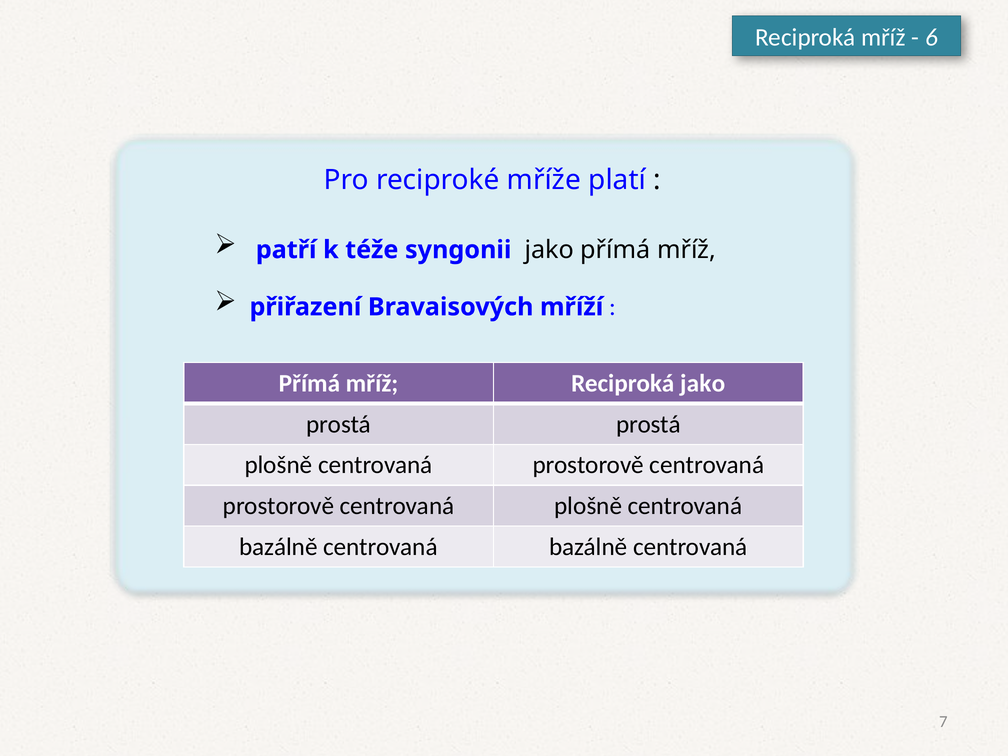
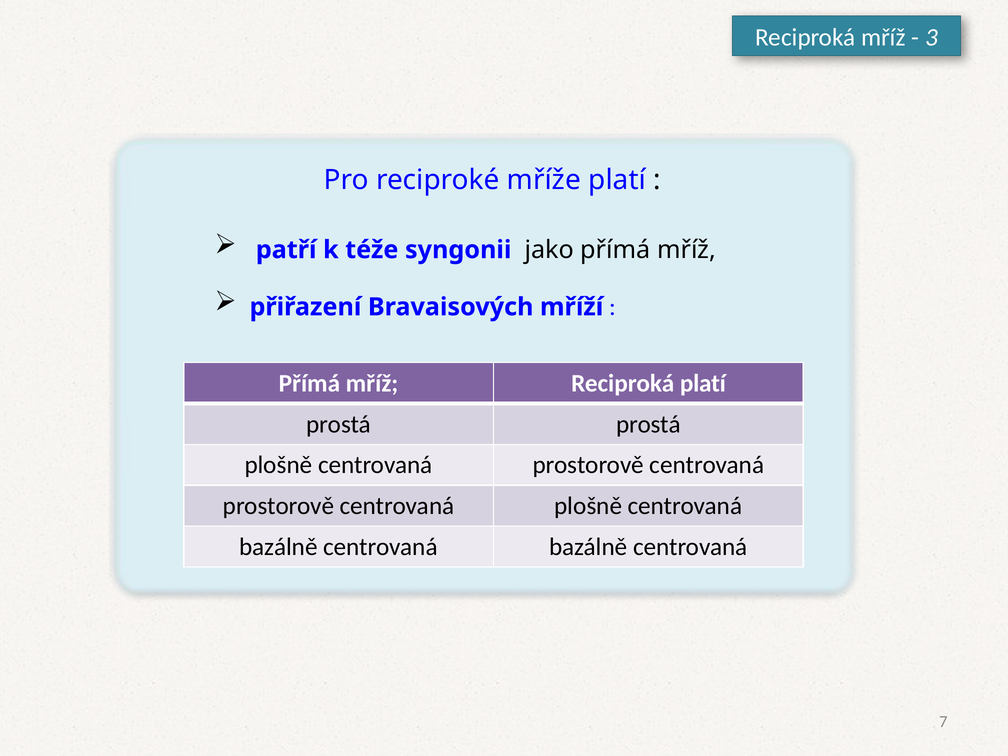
6: 6 -> 3 (931, 38)
Reciproká jako: jako -> platí (703, 383)
